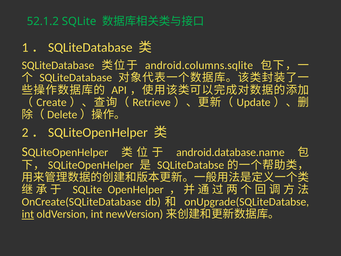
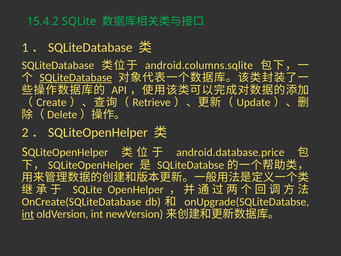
52.1.2: 52.1.2 -> 15.4.2 (43, 21)
SQLiteDatabase underline: none -> present (76, 78)
android.database.name: android.database.name -> android.database.price (230, 152)
